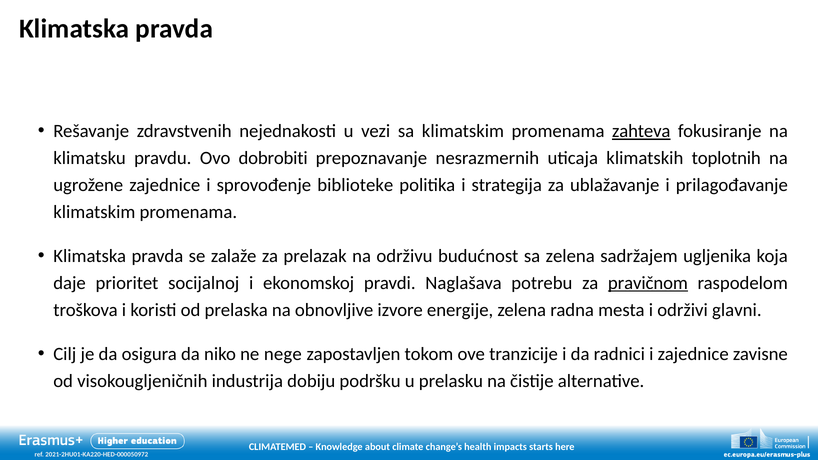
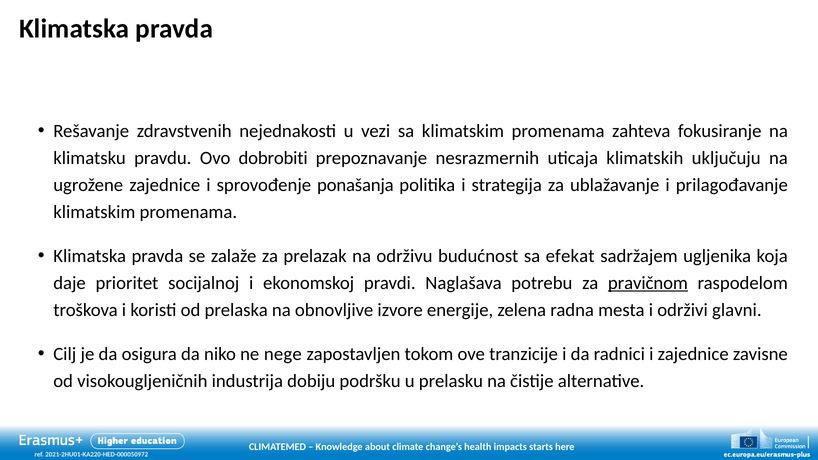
zahteva underline: present -> none (641, 131)
toplotnih: toplotnih -> uključuju (726, 158)
biblioteke: biblioteke -> ponašanja (355, 185)
sa zelena: zelena -> efekat (570, 256)
